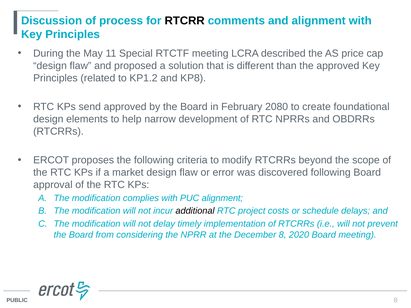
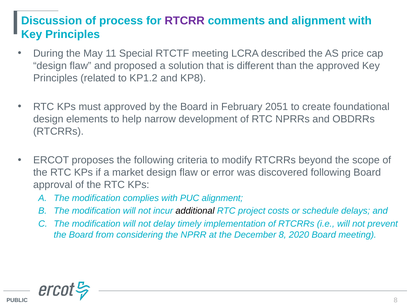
RTCRR colour: black -> purple (185, 21)
send: send -> must (90, 107)
2080: 2080 -> 2051 (277, 107)
